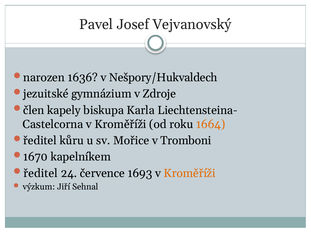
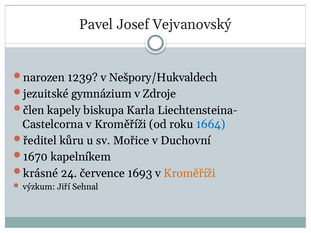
1636: 1636 -> 1239 (83, 78)
1664 colour: orange -> blue (211, 124)
Tromboni: Tromboni -> Duchovní (186, 141)
ředitel: ředitel -> krásné (41, 173)
